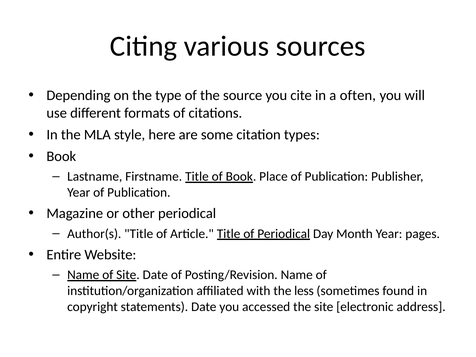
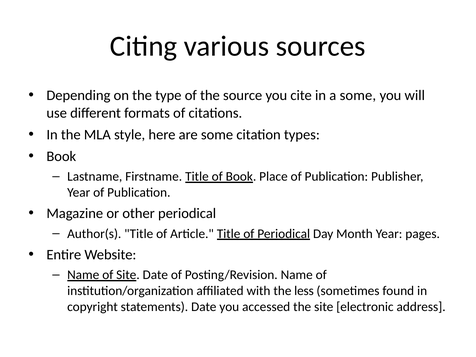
a often: often -> some (358, 95)
